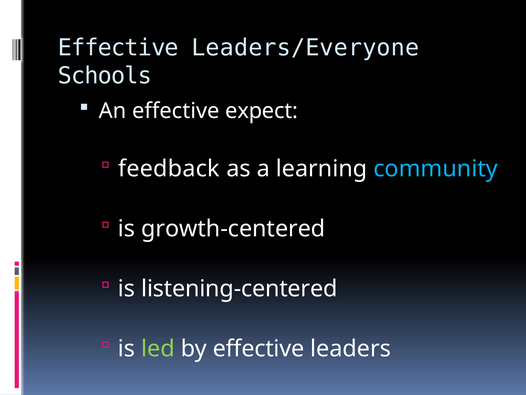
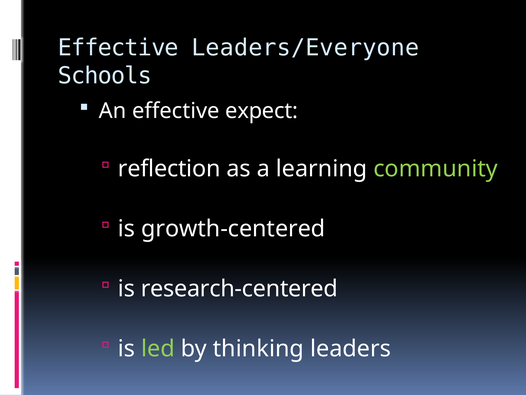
feedback: feedback -> reflection (169, 169)
community colour: light blue -> light green (436, 169)
listening-centered: listening-centered -> research-centered (239, 288)
by effective: effective -> thinking (258, 348)
